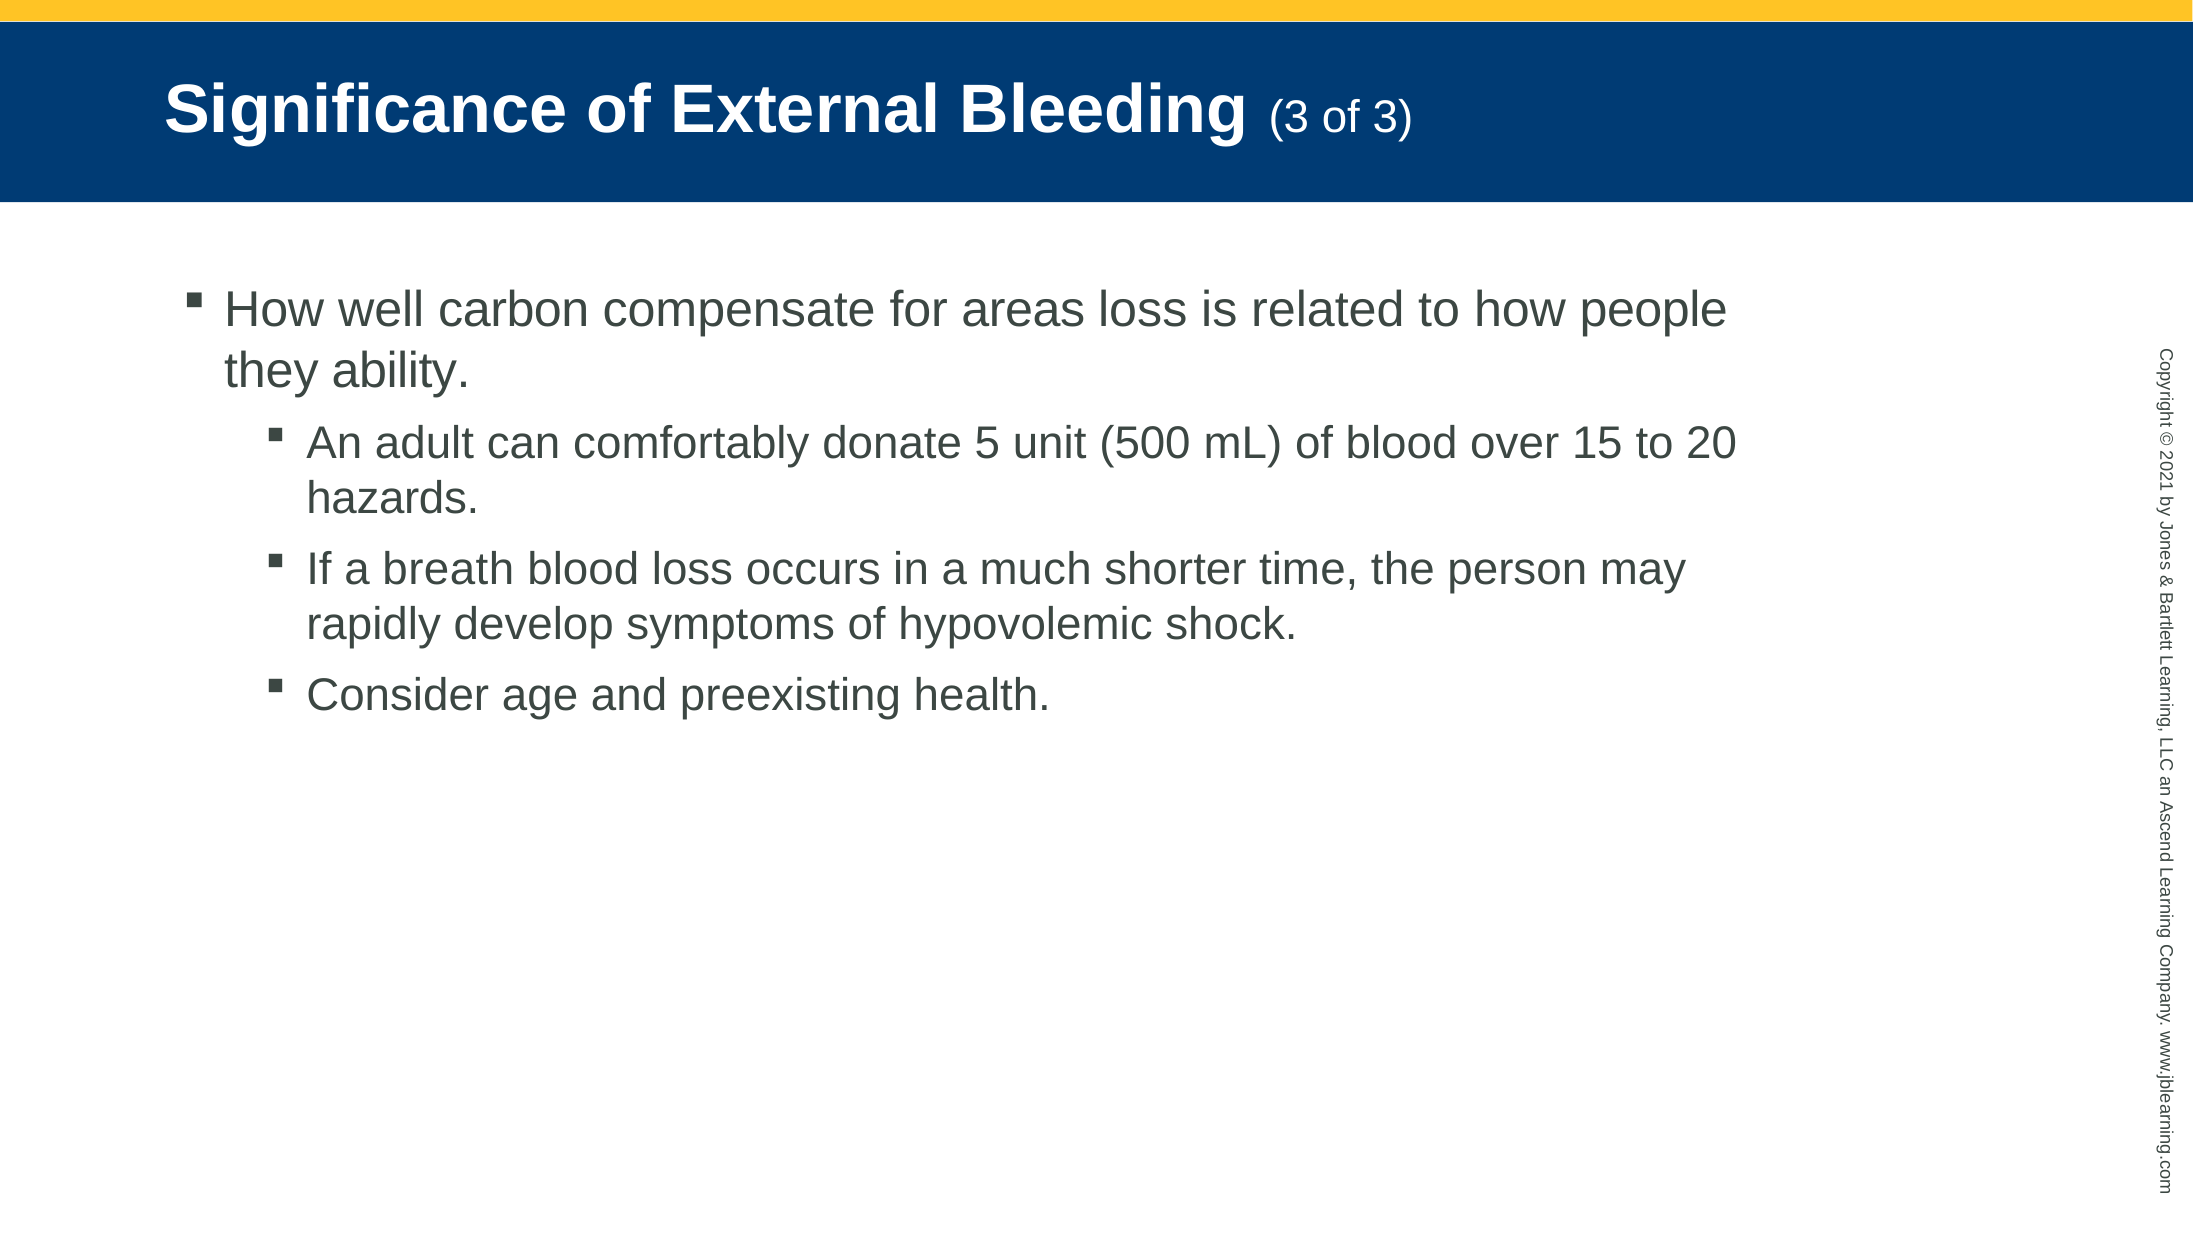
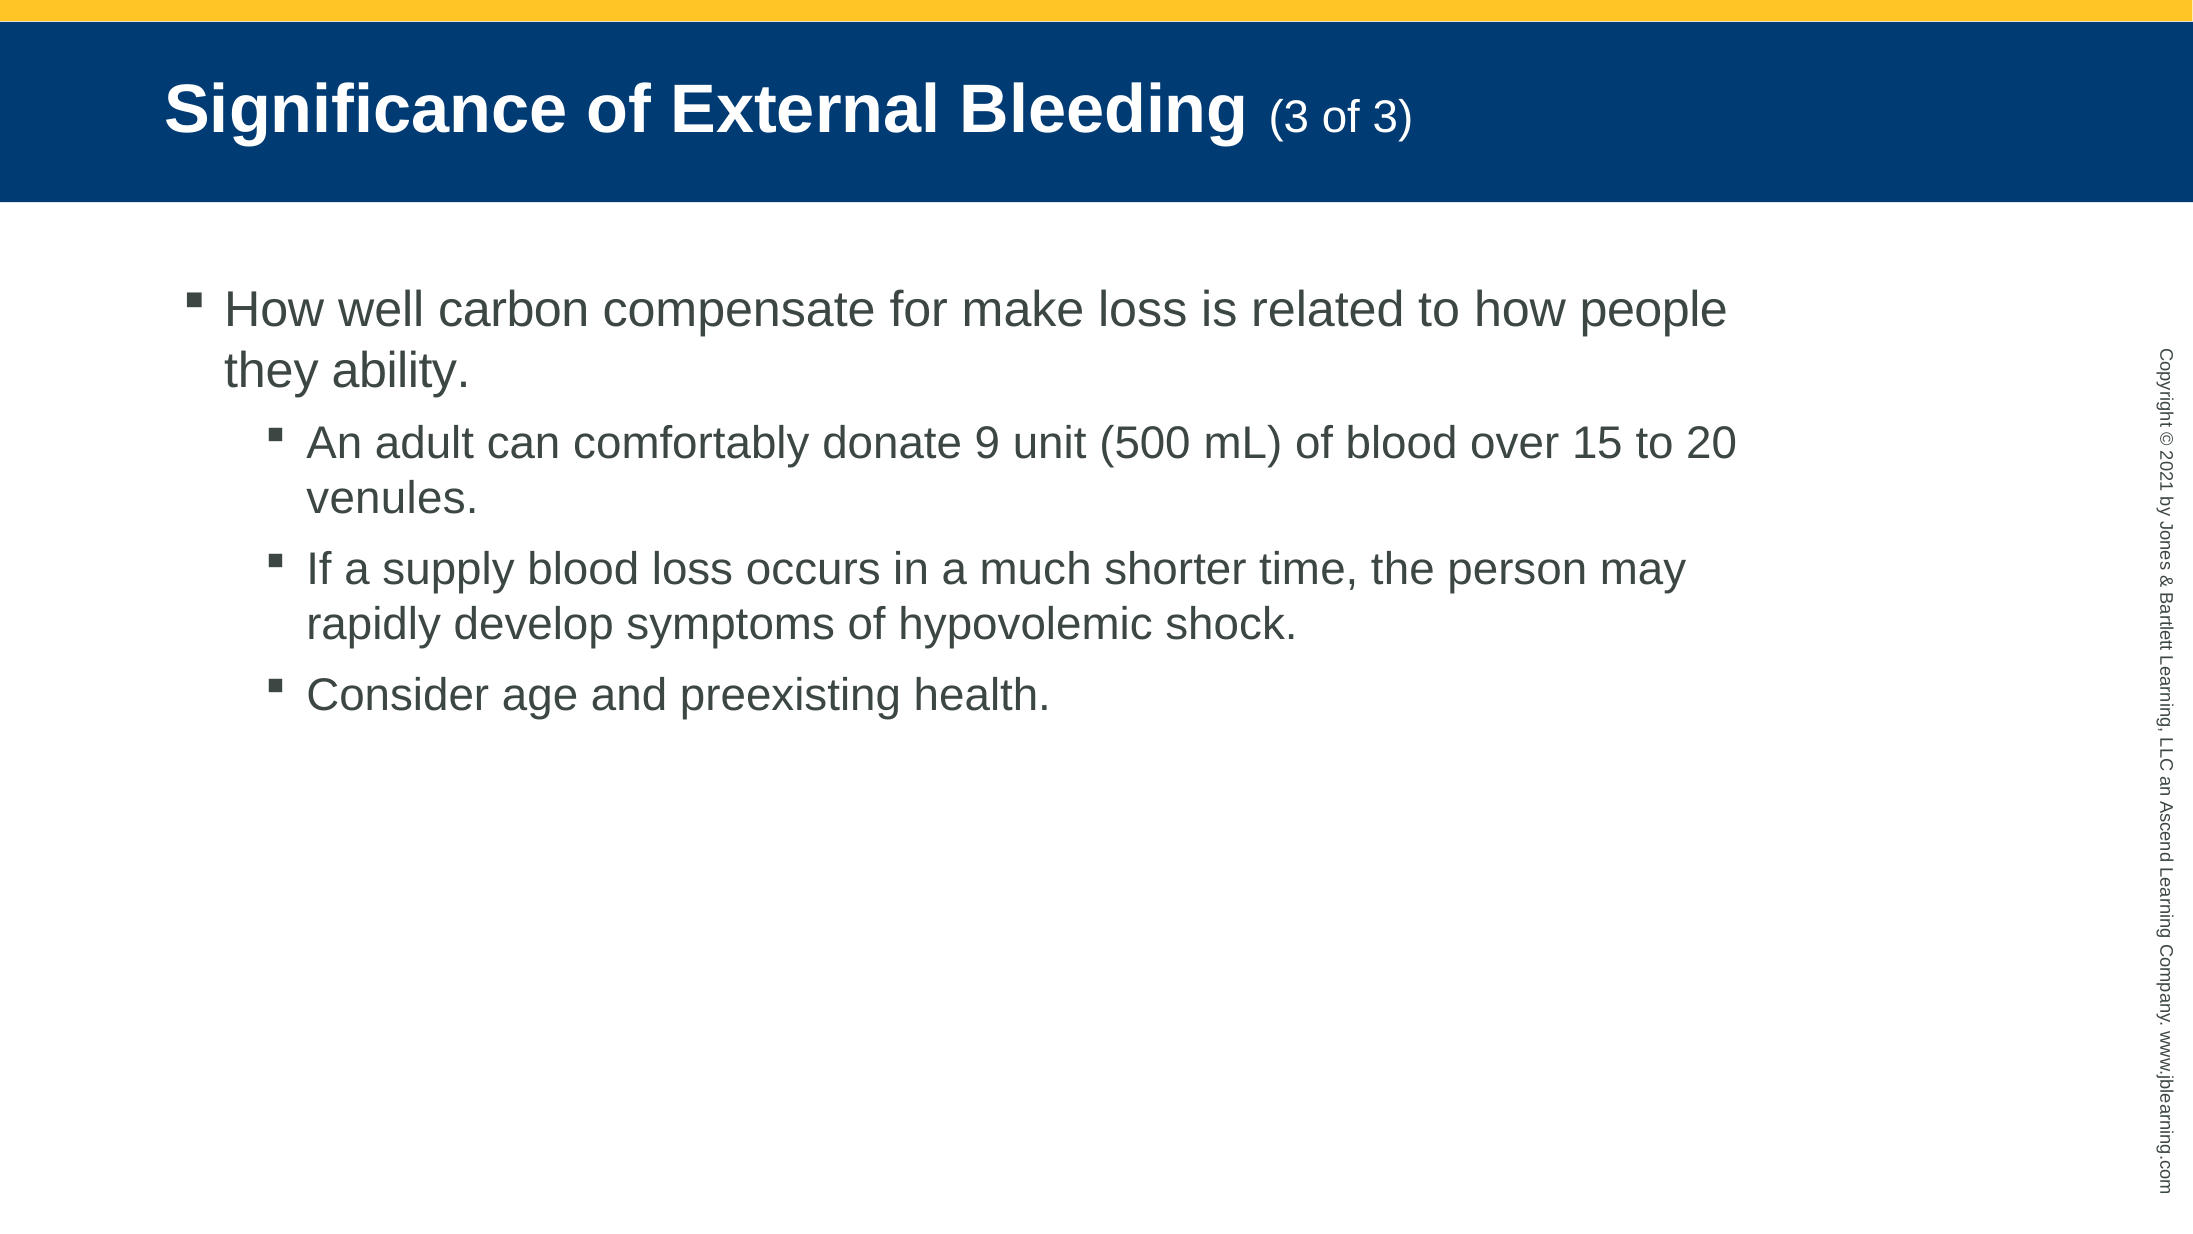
areas: areas -> make (1023, 310)
5: 5 -> 9 (987, 444)
hazards: hazards -> venules (392, 498)
breath: breath -> supply (449, 569)
